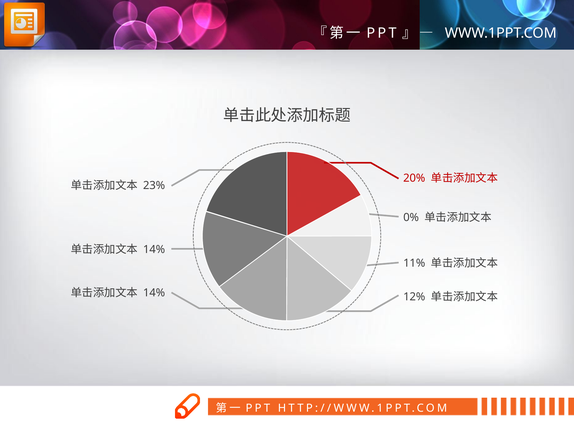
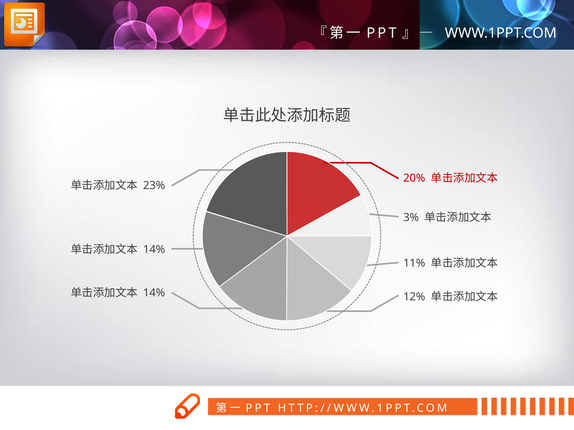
0%: 0% -> 3% (411, 218)
